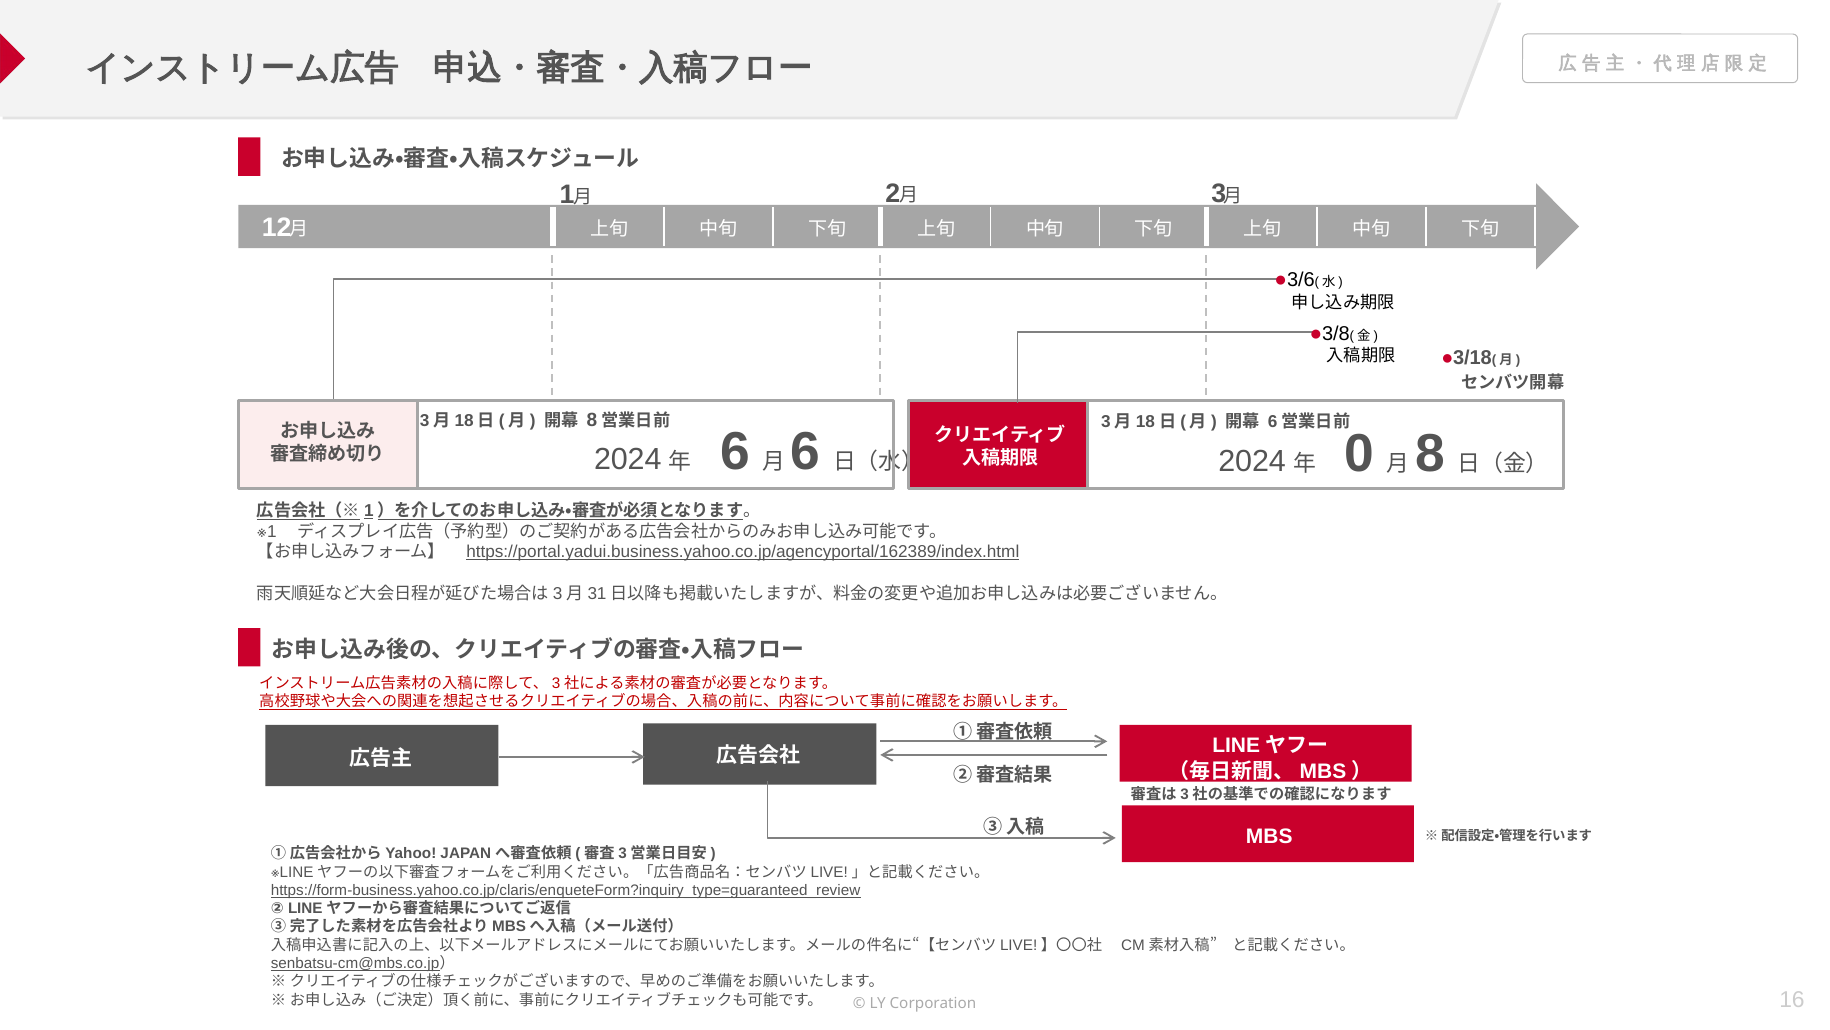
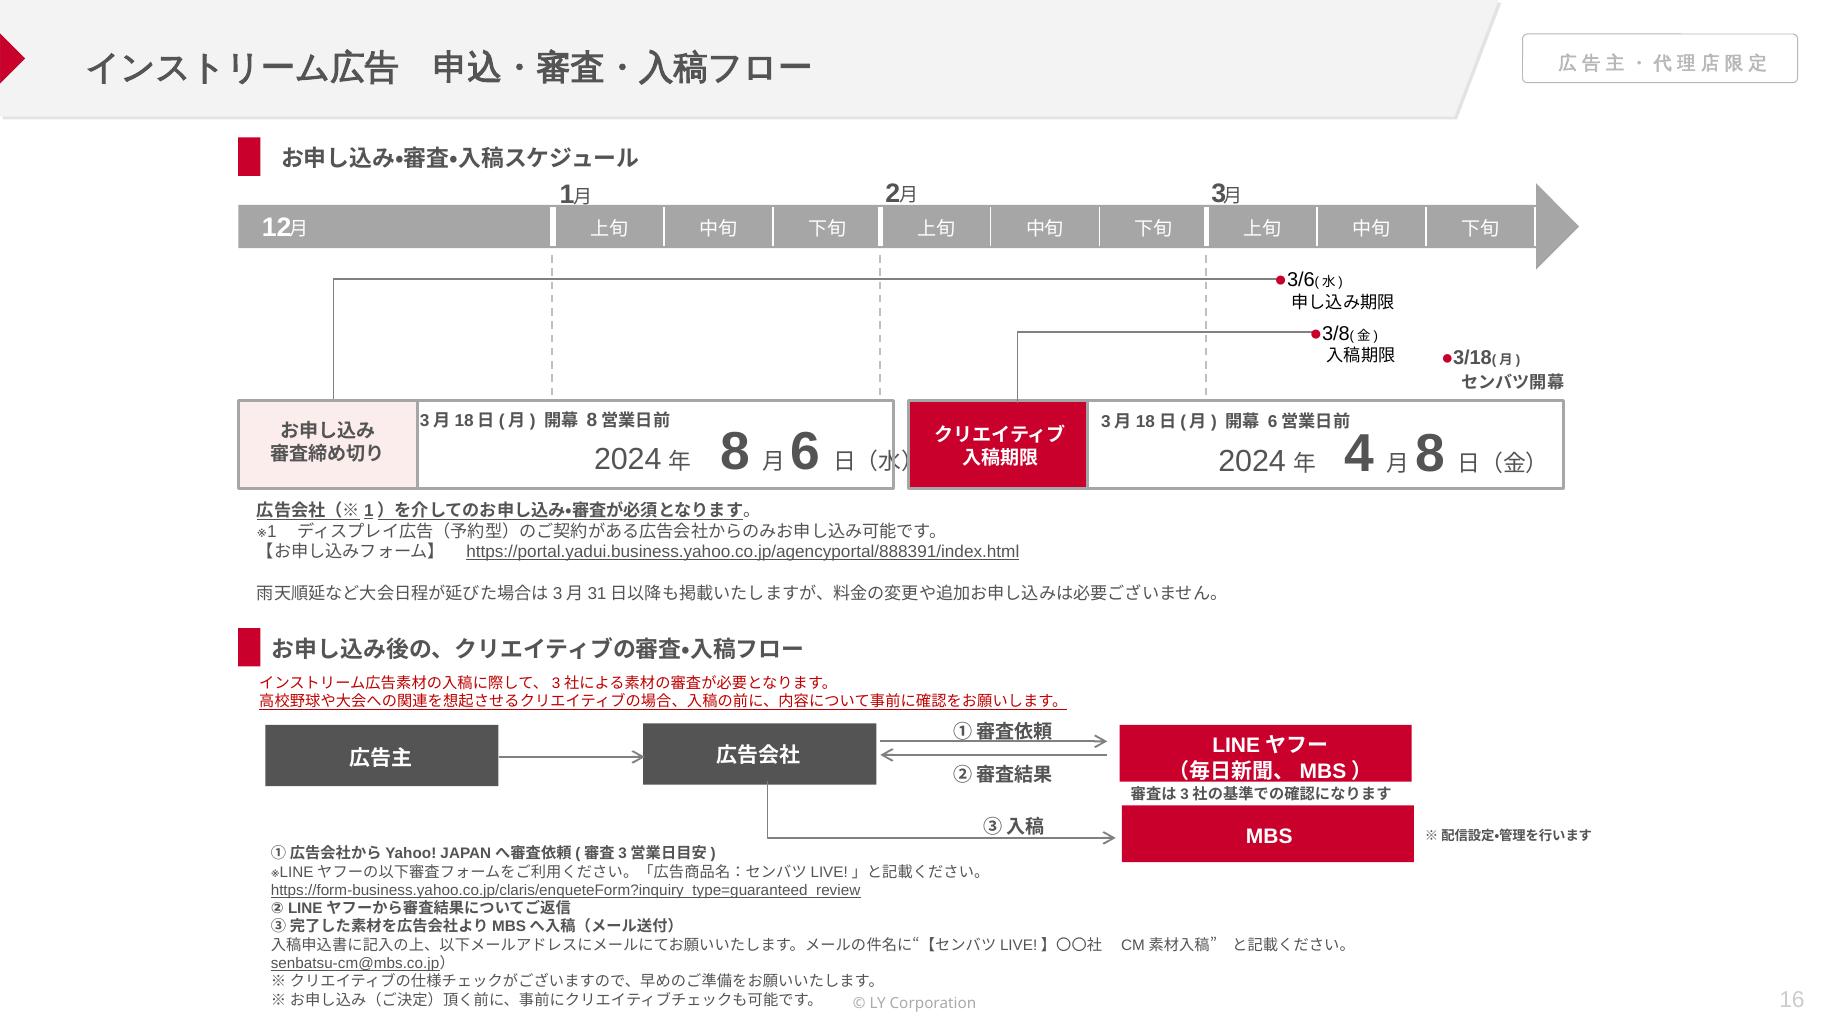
6: 6 -> 8 (735, 452)
0: 0 -> 4 (1359, 453)
https://portal.yadui.business.yahoo.co.jp/agencyportal/162389/index.html: https://portal.yadui.business.yahoo.co.jp/agencyportal/162389/index.html -> https://portal.yadui.business.yahoo.co.jp/agencyportal/888391/index.html (743, 552)
